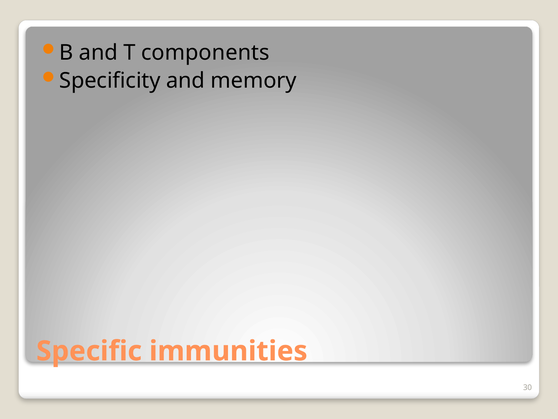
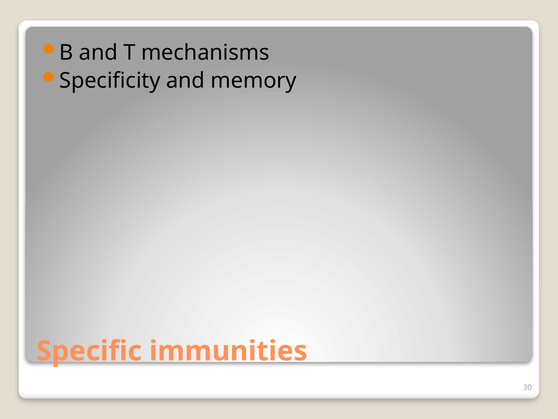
components: components -> mechanisms (205, 52)
